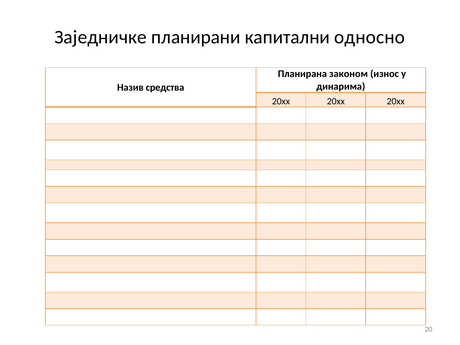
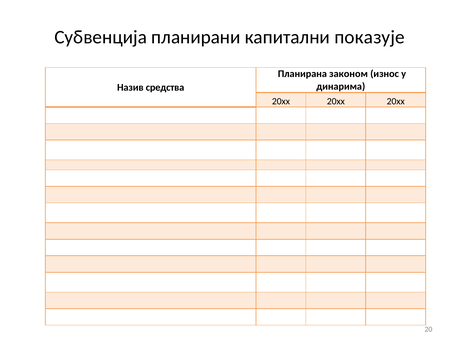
Заједничке: Заједничке -> Субвенција (101, 37)
односно: односно -> показује (370, 37)
